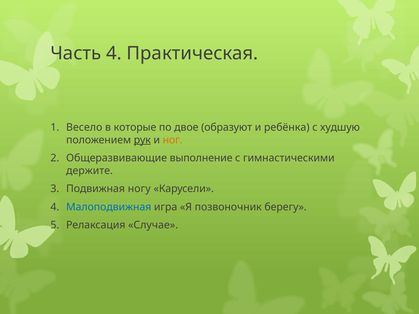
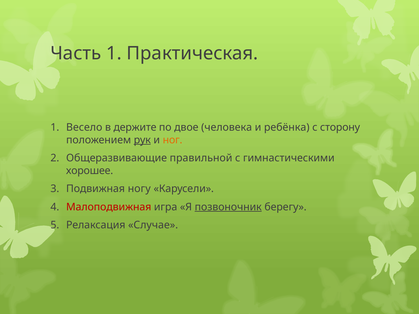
Часть 4: 4 -> 1 (114, 53)
которые: которые -> держите (135, 127)
образуют: образуют -> человека (227, 127)
худшую: худшую -> сторону (340, 127)
выполнение: выполнение -> правильной (201, 158)
держите: держите -> хорошее (90, 171)
Малоподвижная colour: blue -> red (109, 207)
позвоночник underline: none -> present (228, 207)
